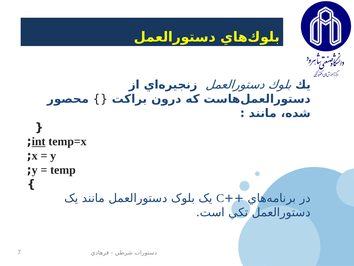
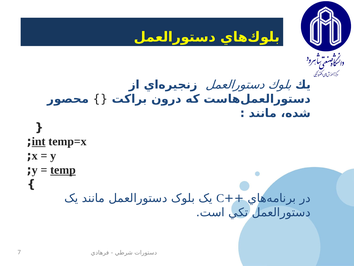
temp underline: none -> present (63, 170)
